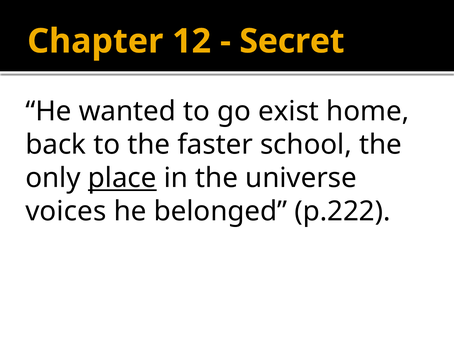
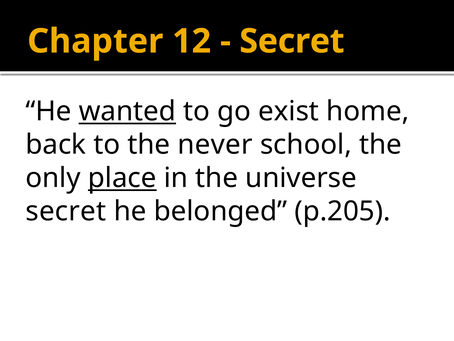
wanted underline: none -> present (127, 111)
faster: faster -> never (215, 145)
voices: voices -> secret (66, 211)
p.222: p.222 -> p.205 (343, 211)
